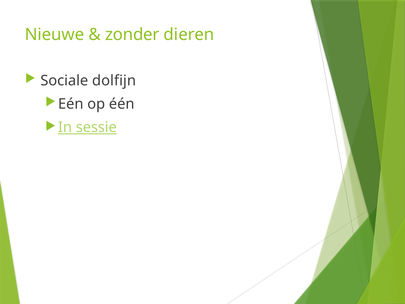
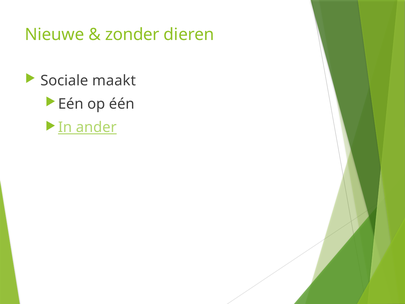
dolfijn: dolfijn -> maakt (114, 81)
sessie: sessie -> ander (96, 127)
